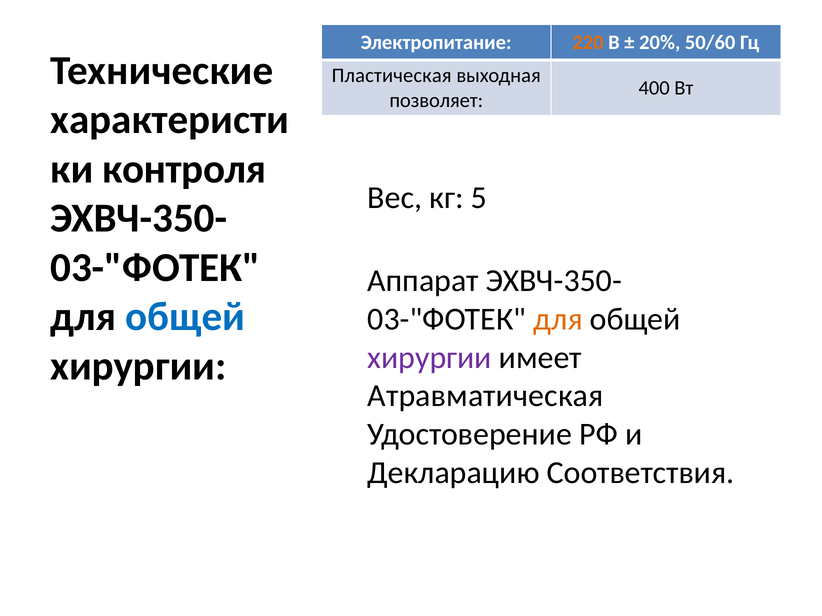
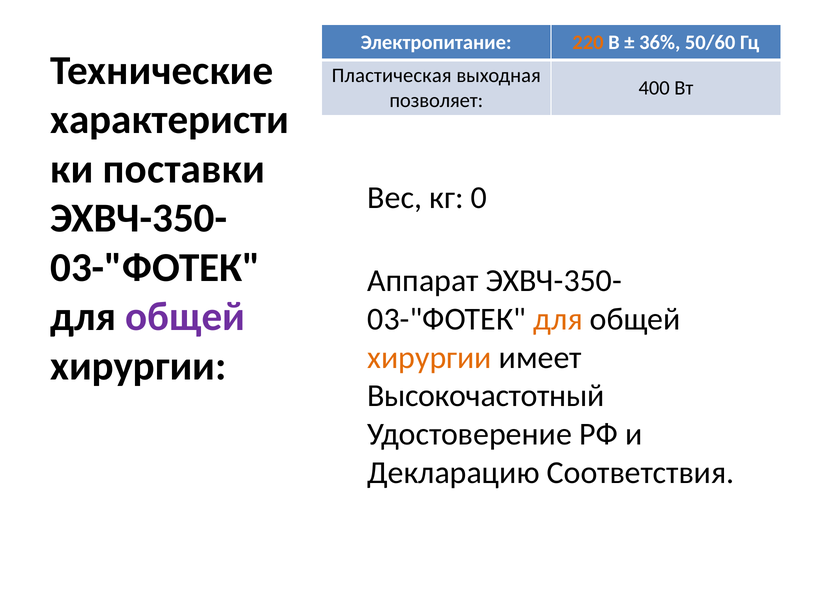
20%: 20% -> 36% (660, 43)
контроля: контроля -> поставки (184, 169)
5: 5 -> 0 (479, 198)
общей colour: blue -> purple (185, 317)
хирургии colour: purple -> orange (430, 358)
Атравматическая: Атравматическая -> Высокочастотный (486, 396)
